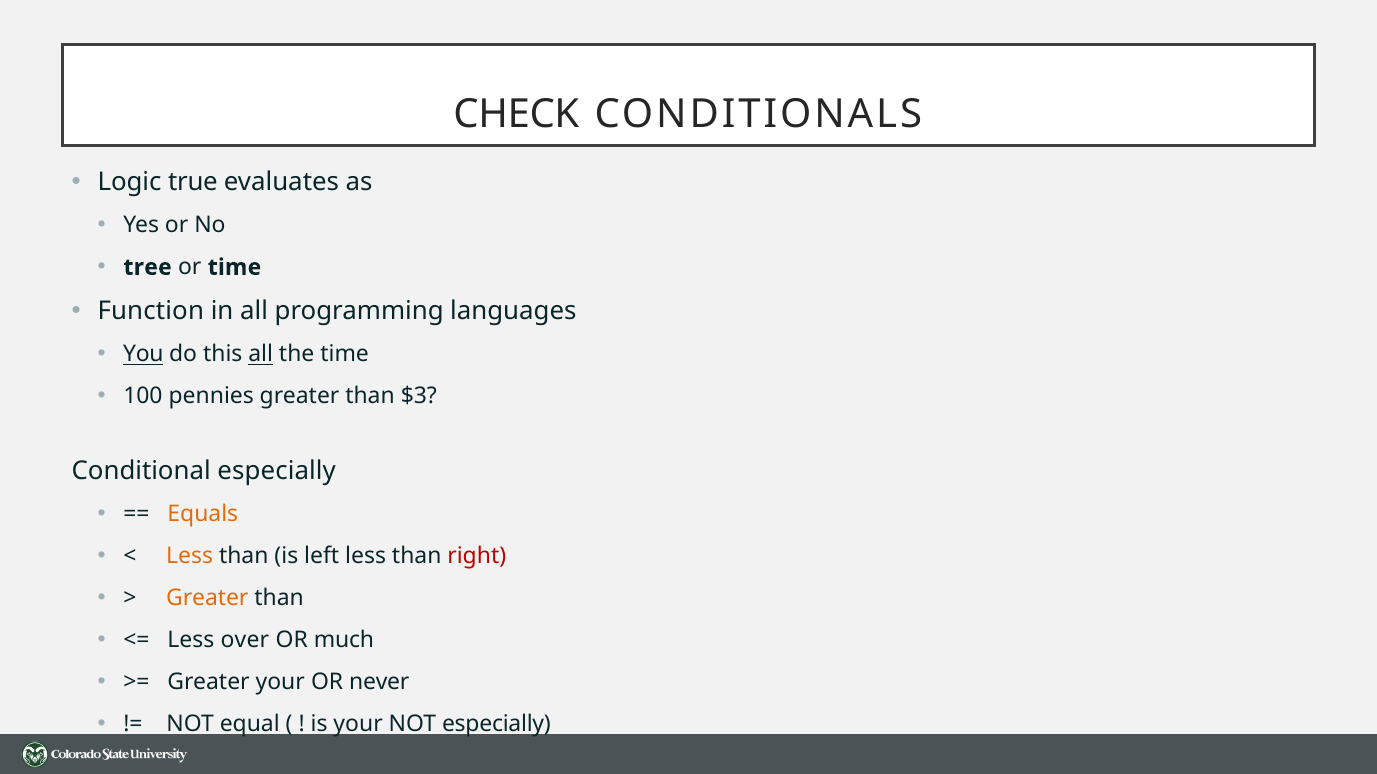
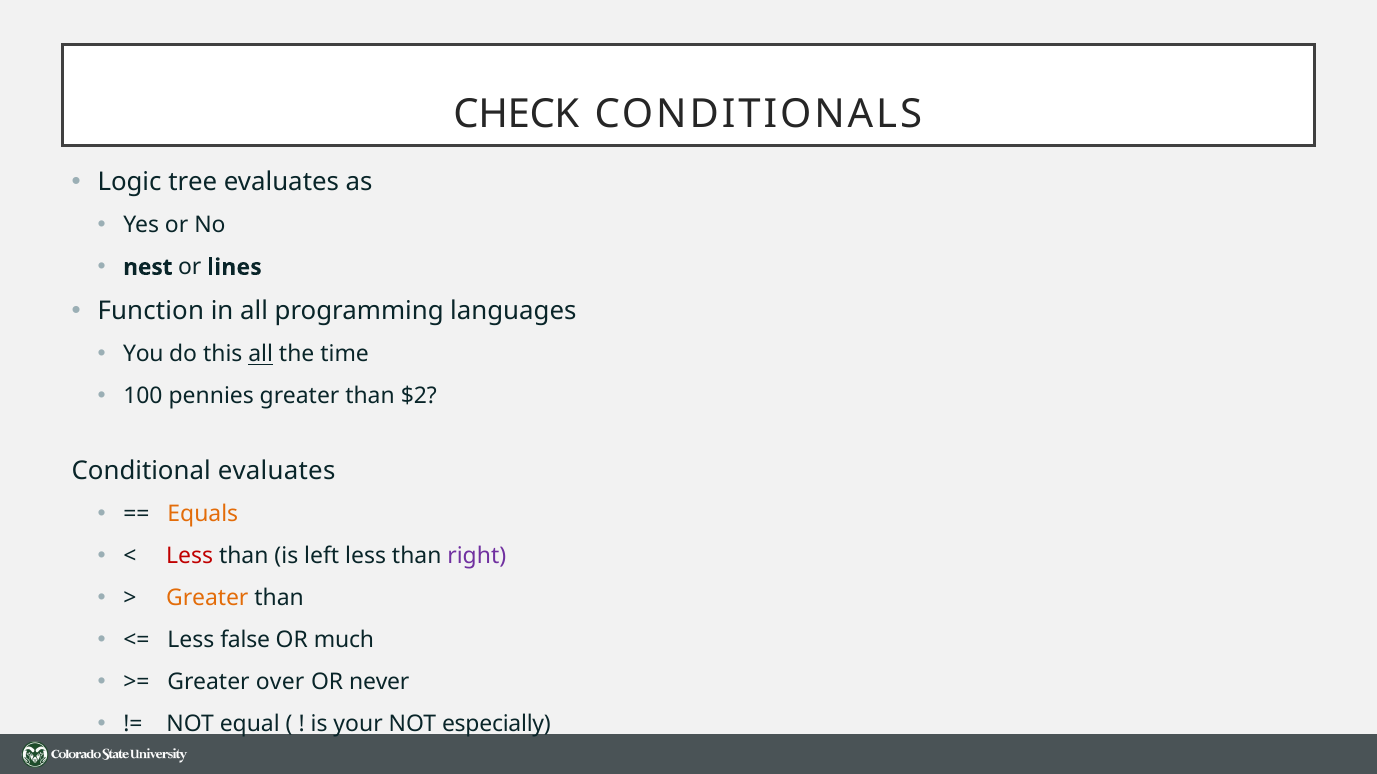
true: true -> tree (193, 182)
tree: tree -> nest (148, 267)
or time: time -> lines (235, 267)
You underline: present -> none (143, 355)
$3: $3 -> $2 (419, 397)
Conditional especially: especially -> evaluates (277, 471)
Less colour: orange -> red (190, 557)
right colour: red -> purple (477, 557)
over: over -> false (245, 641)
Greater your: your -> over (280, 682)
